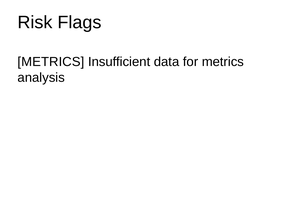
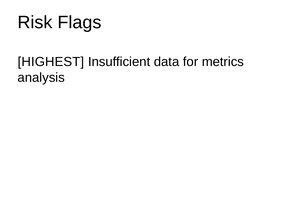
METRICS: METRICS -> HIGHEST (51, 62)
